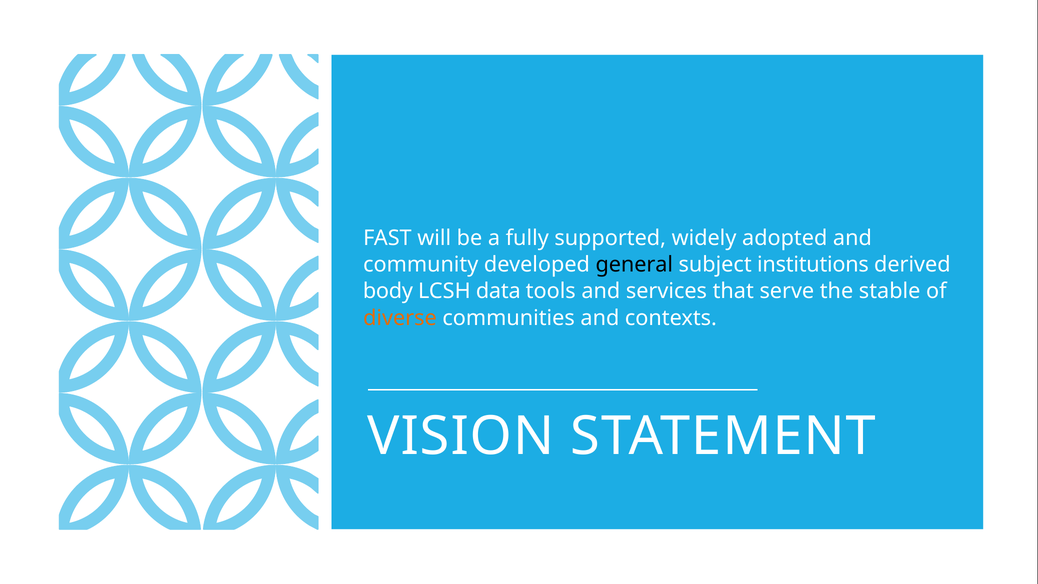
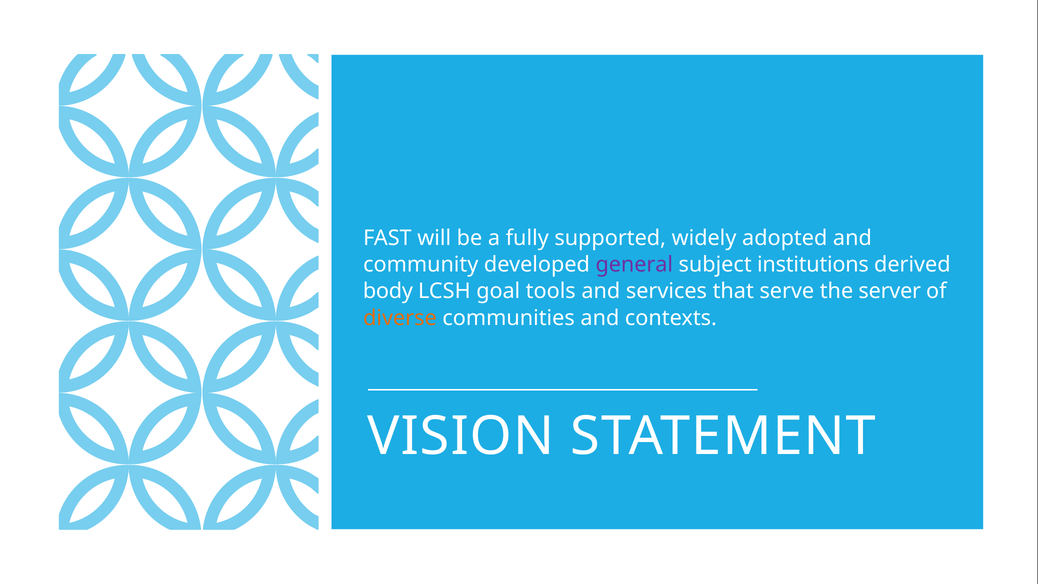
general colour: black -> purple (634, 265)
data: data -> goal (498, 291)
stable: stable -> server (890, 291)
